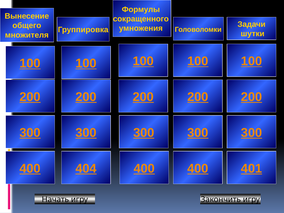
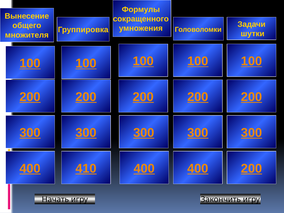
404: 404 -> 410 (86, 168)
400 401: 401 -> 200 (252, 168)
